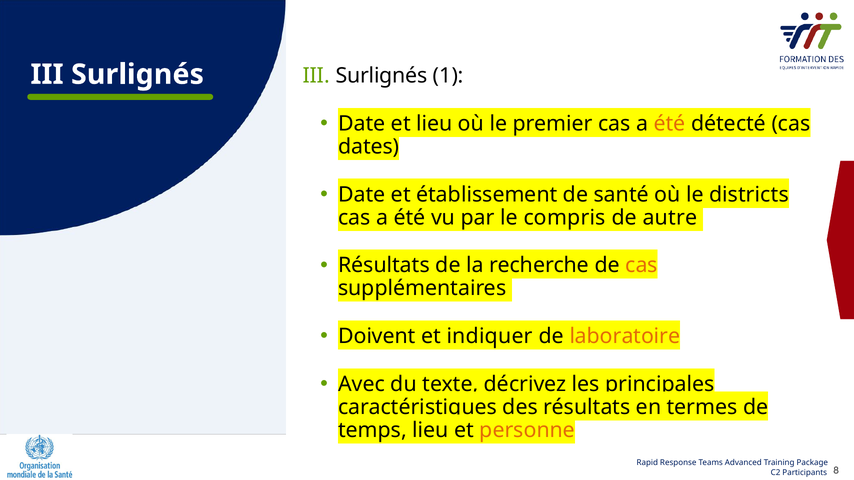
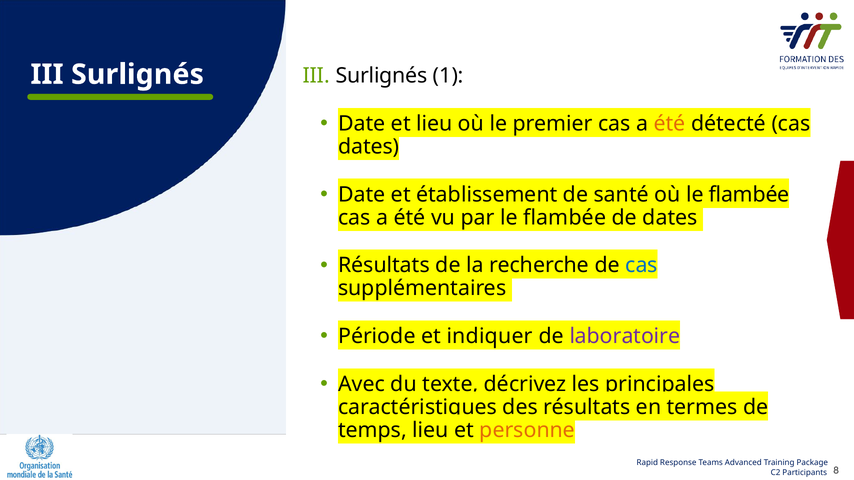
districts: districts -> flambée (749, 195)
par le compris: compris -> flambée (565, 218)
de autre: autre -> dates (670, 218)
cas colour: orange -> blue (641, 266)
Doivent: Doivent -> Période (377, 336)
laboratoire colour: orange -> purple (625, 336)
